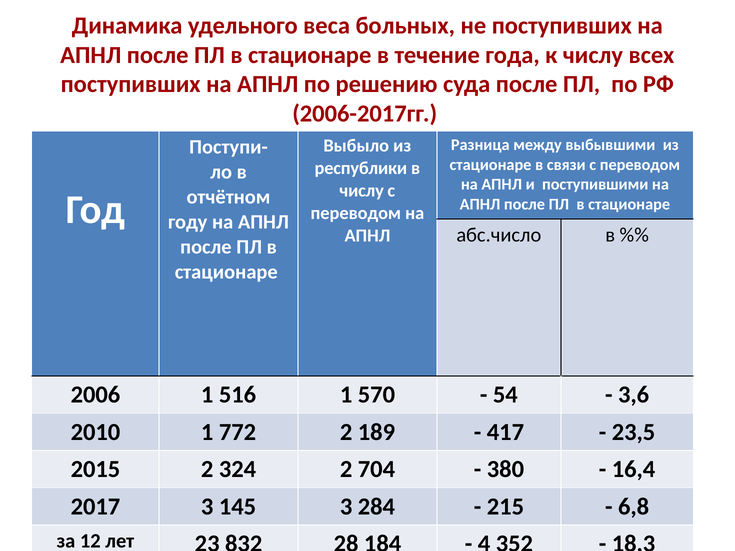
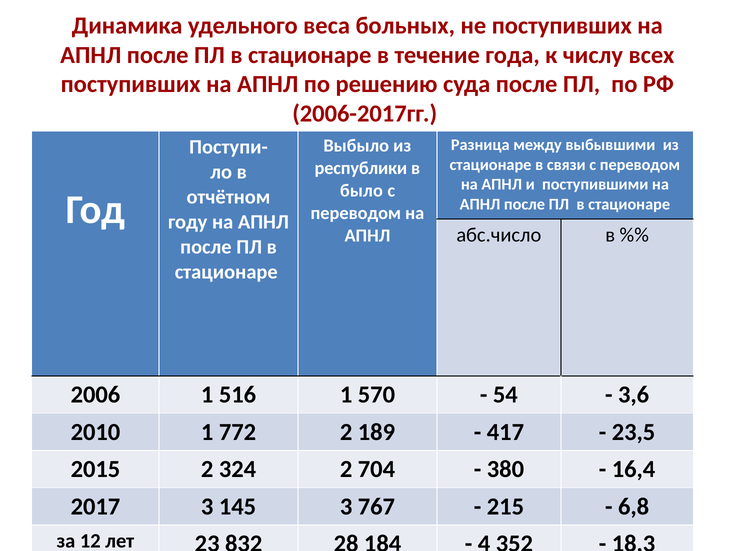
числу: числу -> было (361, 191)
284: 284 -> 767 (376, 507)
